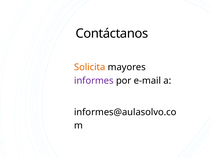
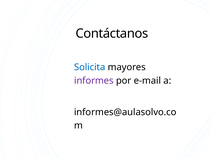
Solicita colour: orange -> blue (90, 67)
